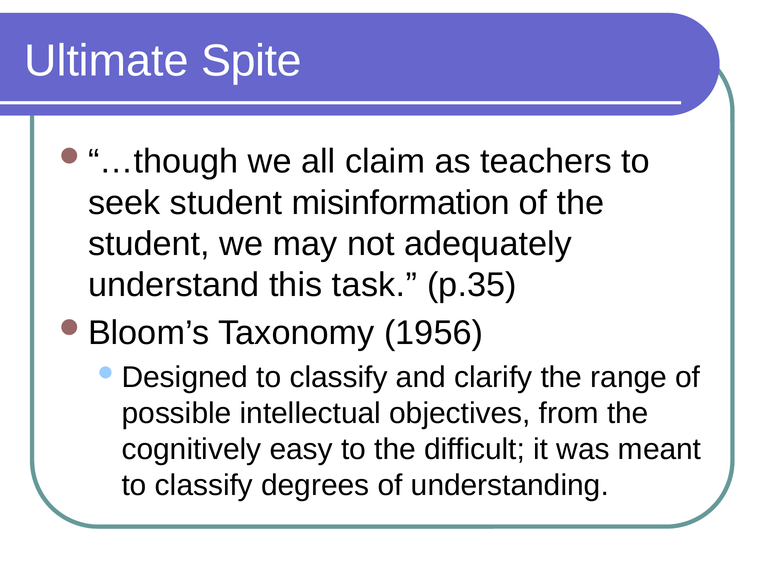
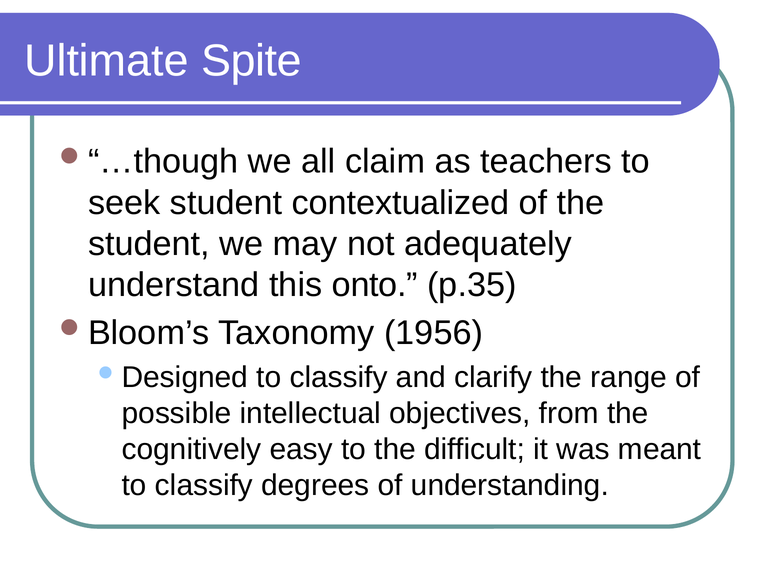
misinformation: misinformation -> contextualized (401, 203)
task: task -> onto (375, 285)
